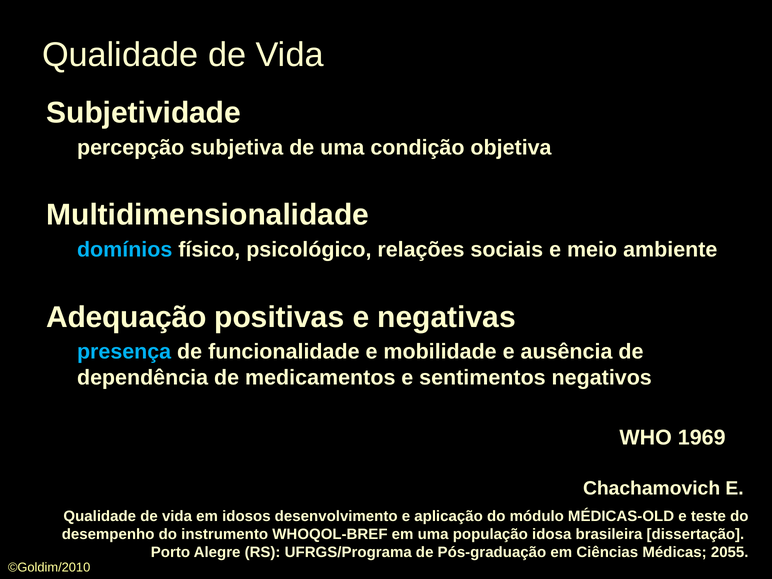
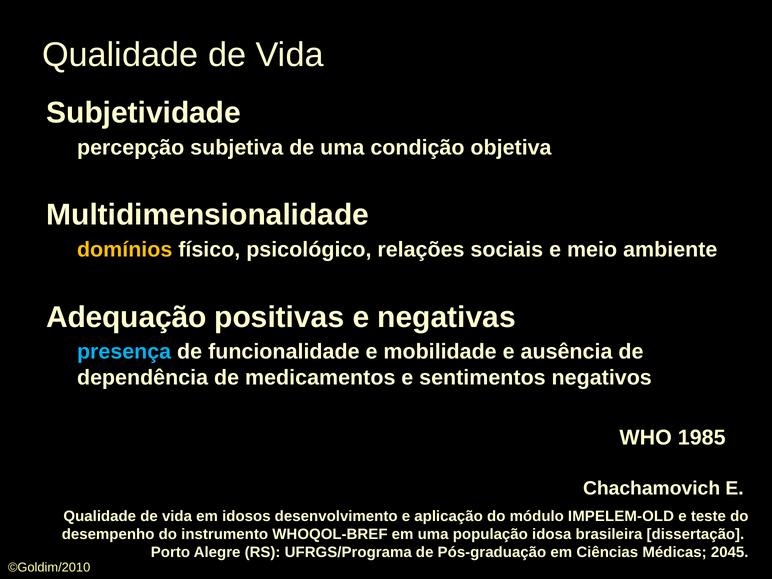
domínios colour: light blue -> yellow (125, 250)
1969: 1969 -> 1985 (702, 437)
MÉDICAS-OLD: MÉDICAS-OLD -> IMPELEM-OLD (621, 516)
2055: 2055 -> 2045 (730, 552)
